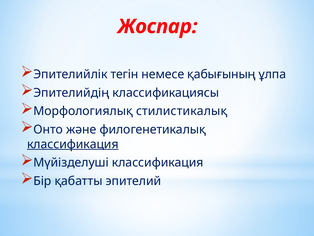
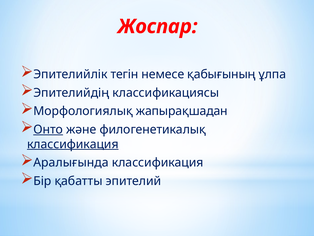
стилистикалық: стилистикалық -> жапырақшадан (182, 111)
Онто underline: none -> present (48, 129)
Мүйізделуші: Мүйізделуші -> Аралығында (71, 162)
